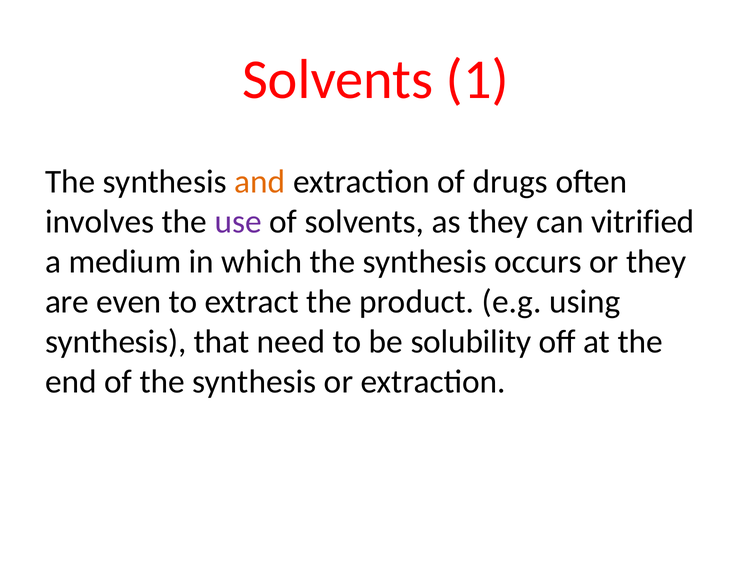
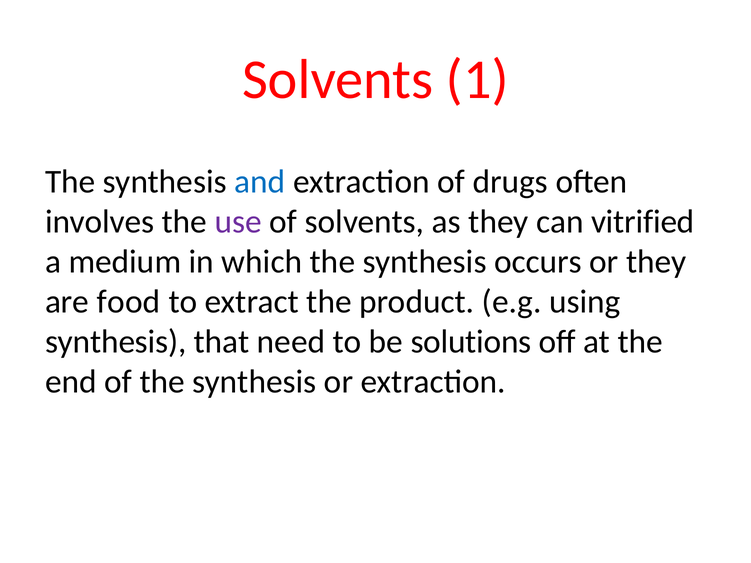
and colour: orange -> blue (260, 182)
even: even -> food (129, 302)
solubility: solubility -> solutions (471, 342)
